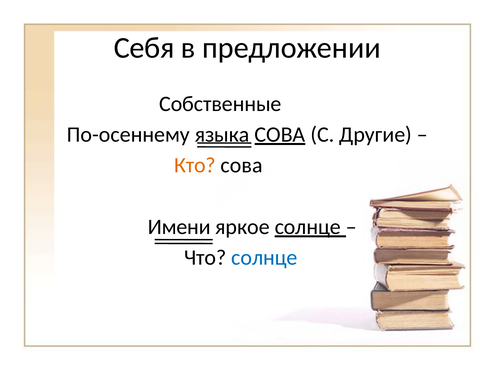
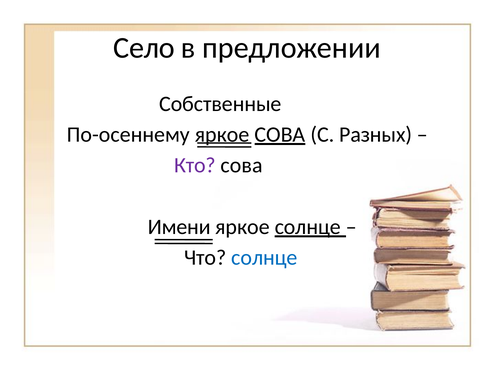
Себя: Себя -> Село (144, 48)
По-осеннему языка: языка -> яркое (222, 135)
Другие: Другие -> Разных (376, 135)
Кто colour: orange -> purple (195, 165)
